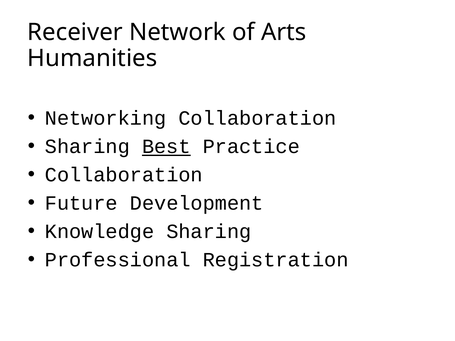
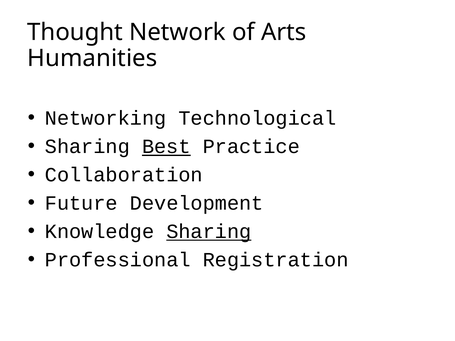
Receiver: Receiver -> Thought (75, 32)
Networking Collaboration: Collaboration -> Technological (257, 118)
Sharing underline: none -> present (209, 232)
